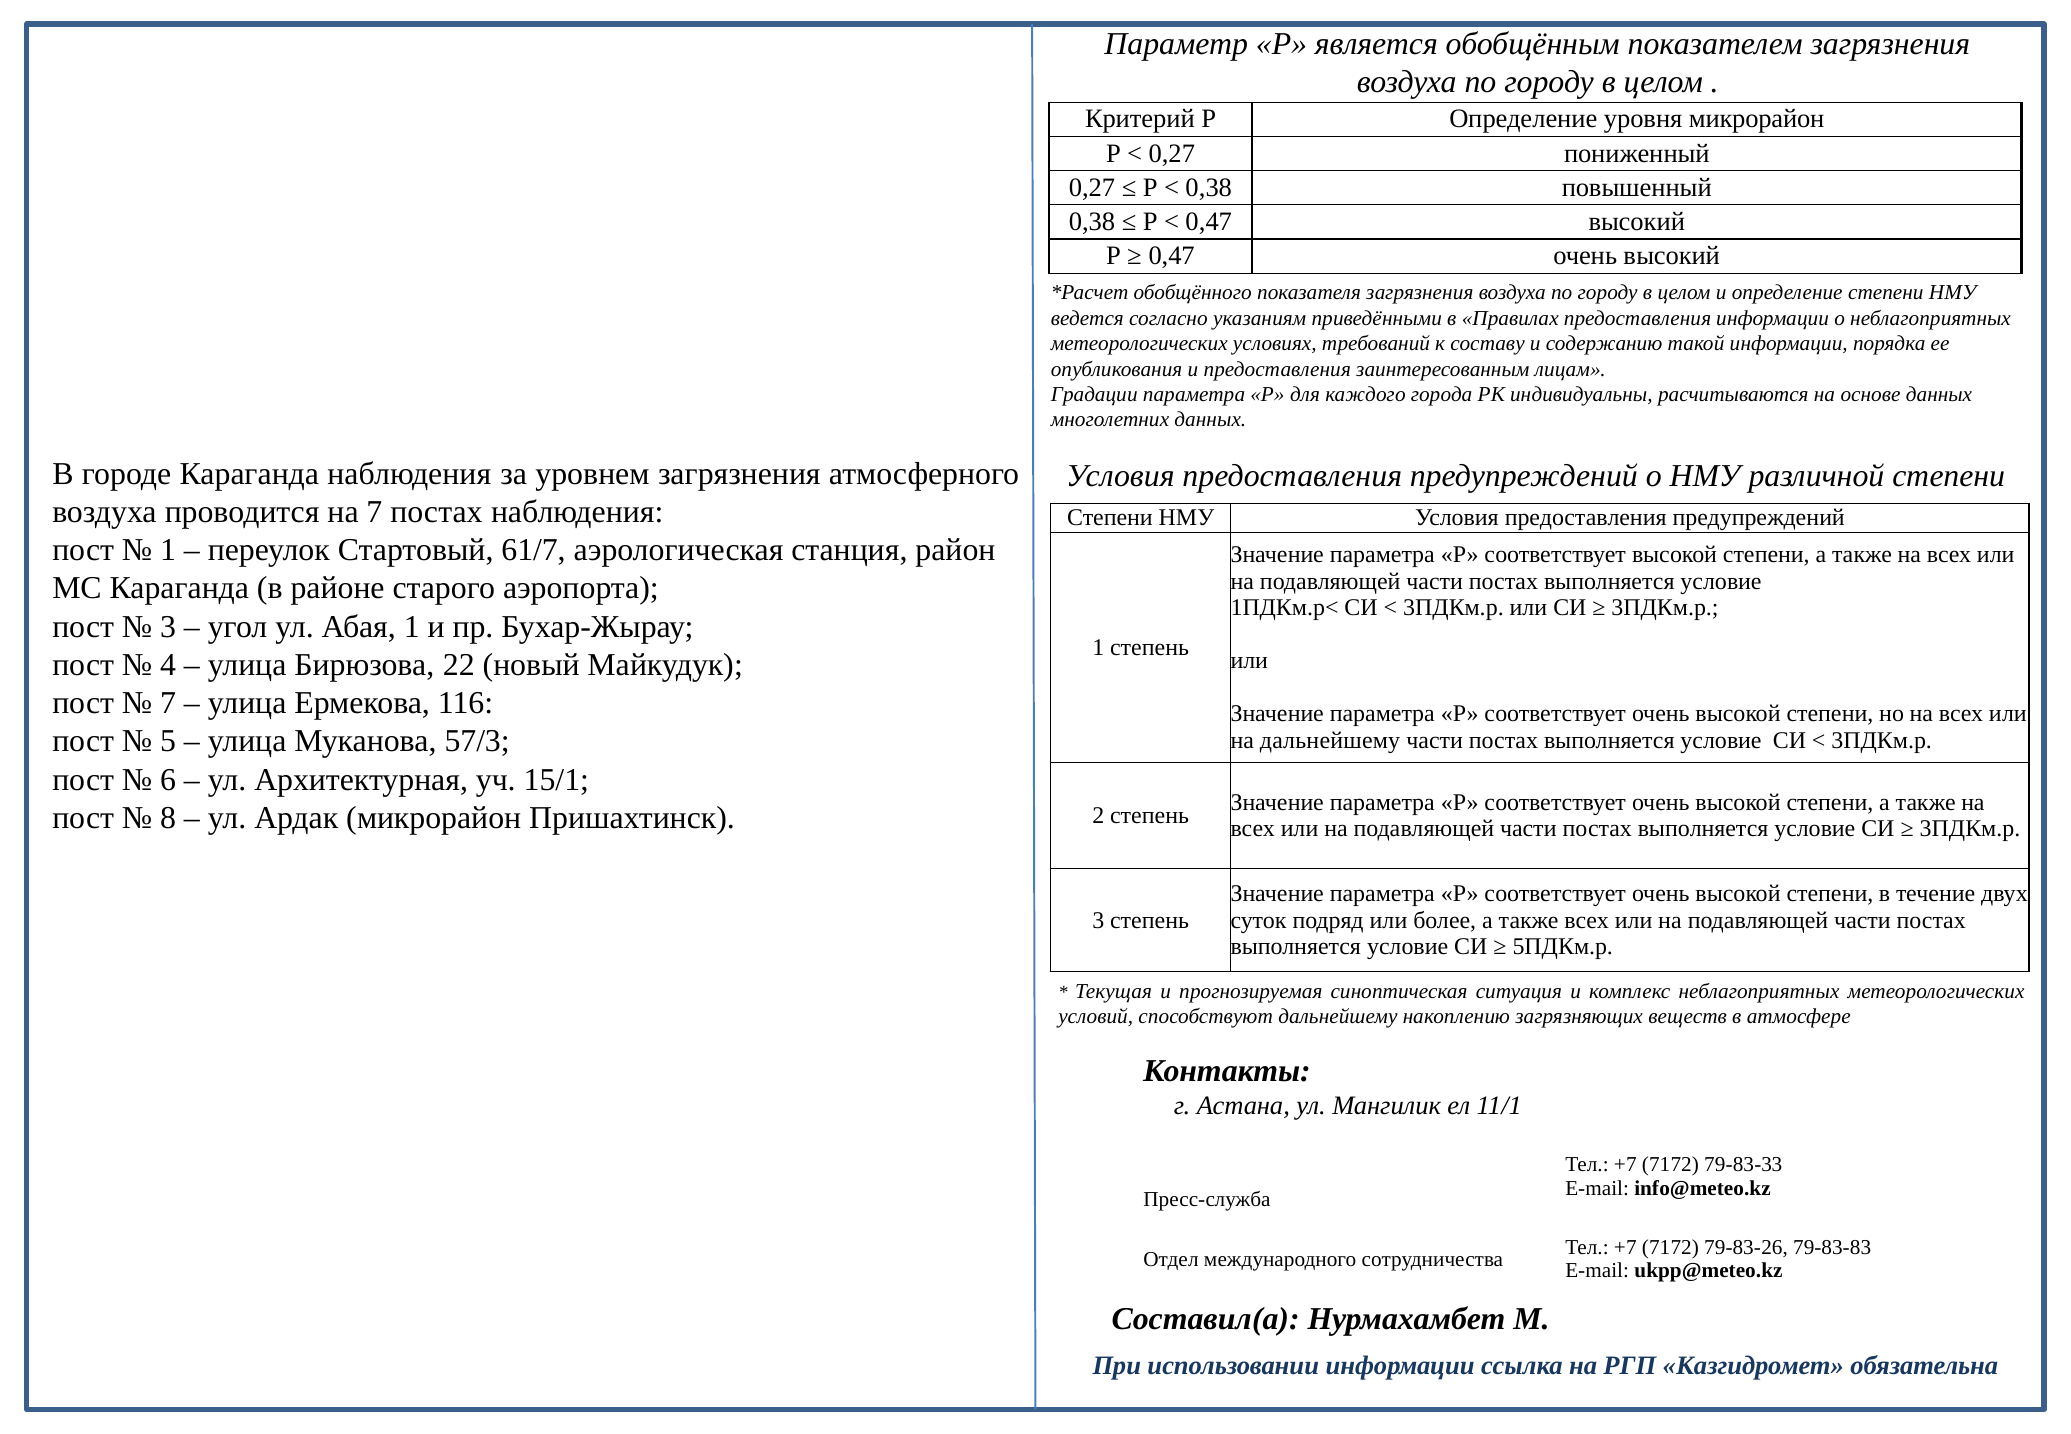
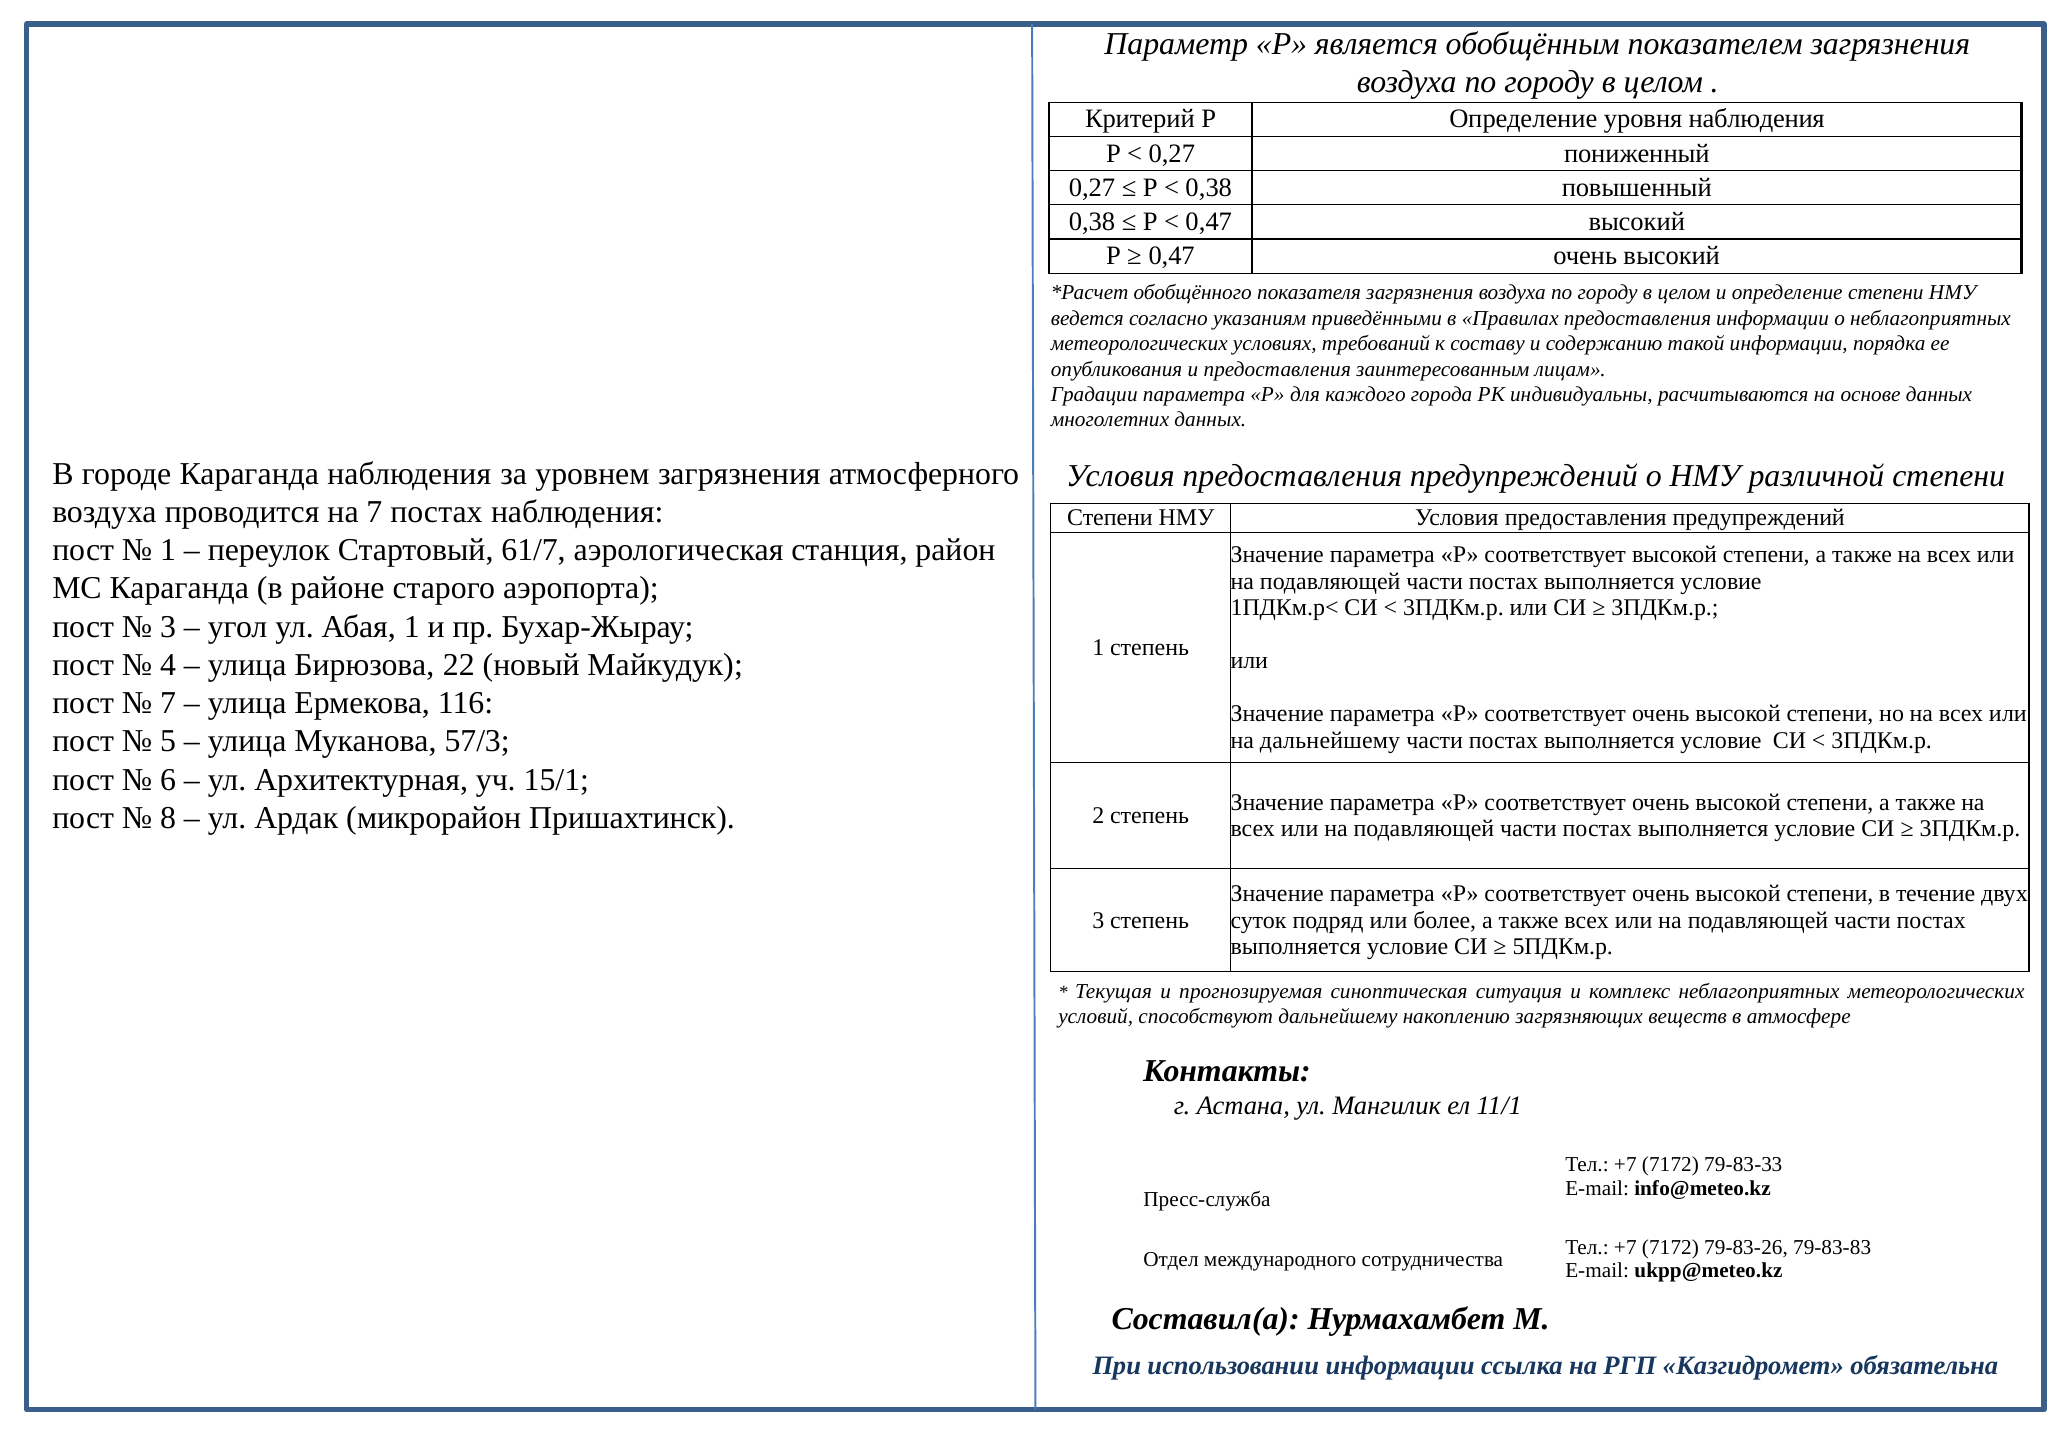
уровня микрорайон: микрорайон -> наблюдения (1757, 119)
